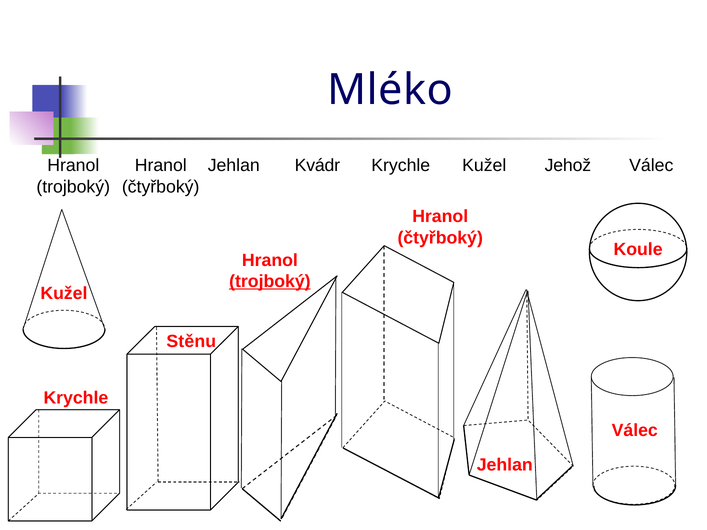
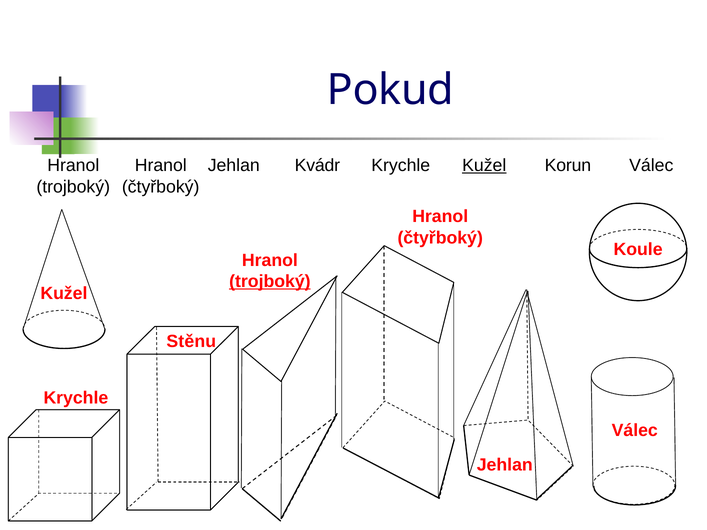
Mléko: Mléko -> Pokud (390, 90)
Kužel underline: none -> present (484, 166)
Jehož: Jehož -> Korun (568, 166)
